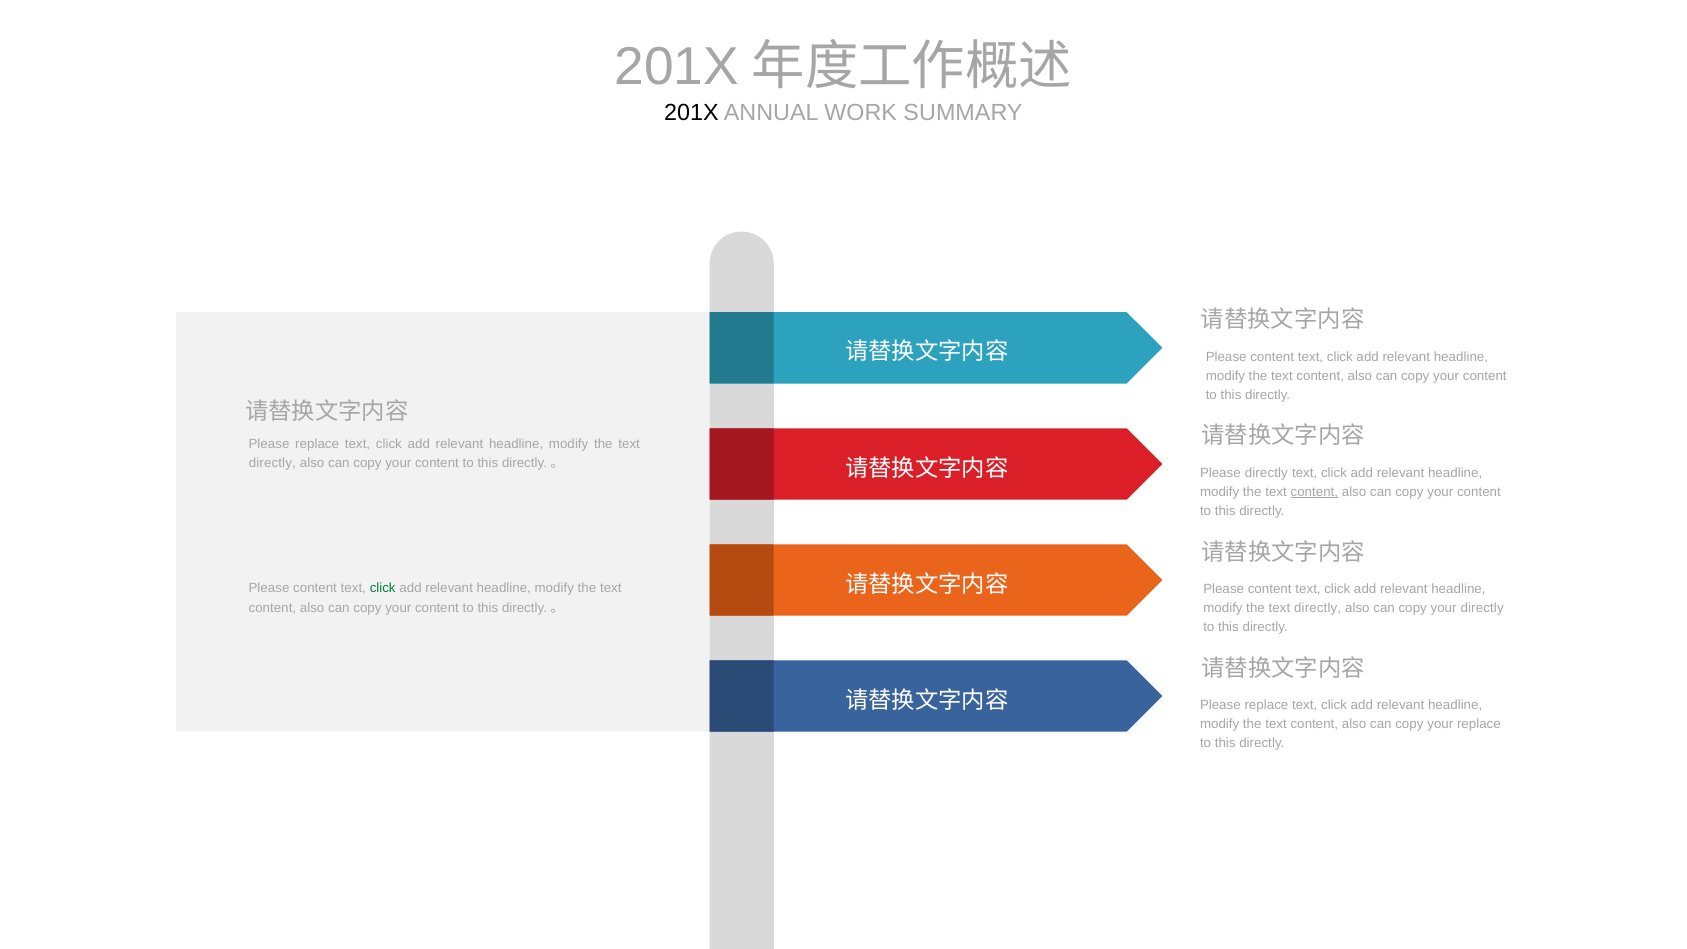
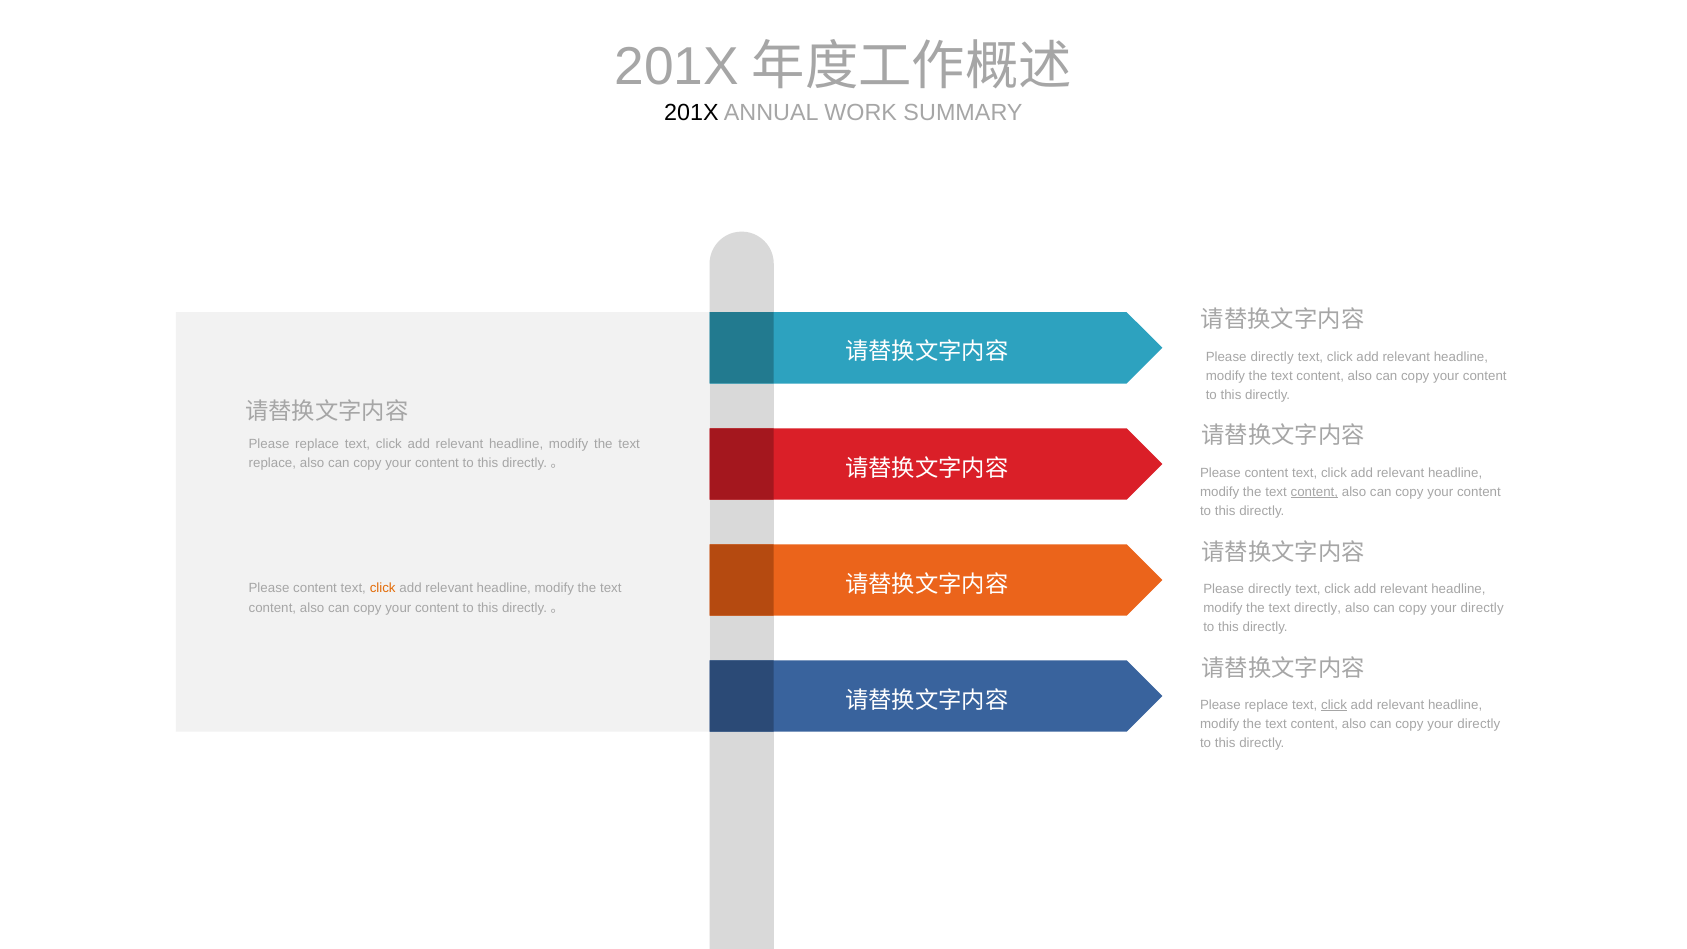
content: content -> directly (1272, 357)
directly: directly -> replace (272, 463)
directly: directly -> content (1266, 473)
click colour: green -> orange (383, 588)
content: content -> directly (1270, 589)
click underline: none -> present (1334, 705)
replace: replace -> directly (1479, 724)
